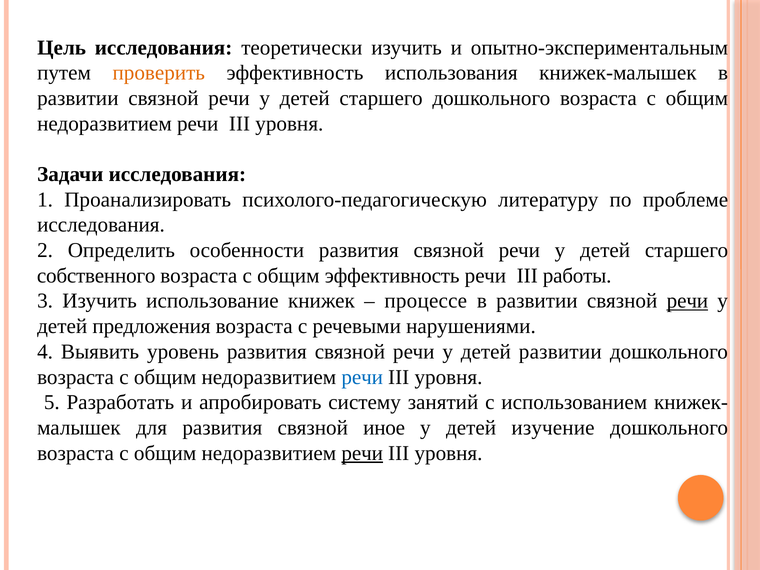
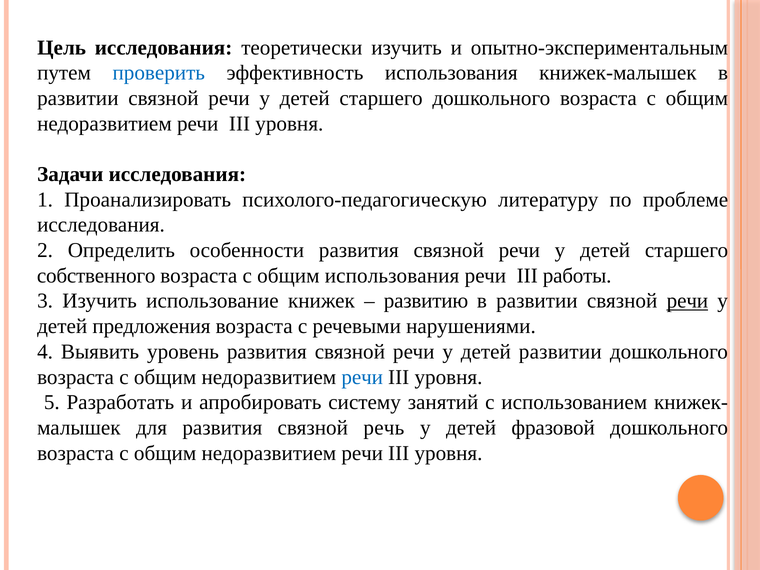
проверить colour: orange -> blue (159, 73)
общим эффективность: эффективность -> использования (392, 276)
процессе: процессе -> развитию (426, 301)
иное: иное -> речь (384, 428)
изучение: изучение -> фразовой (553, 428)
речи underline: present -> none (362, 453)
